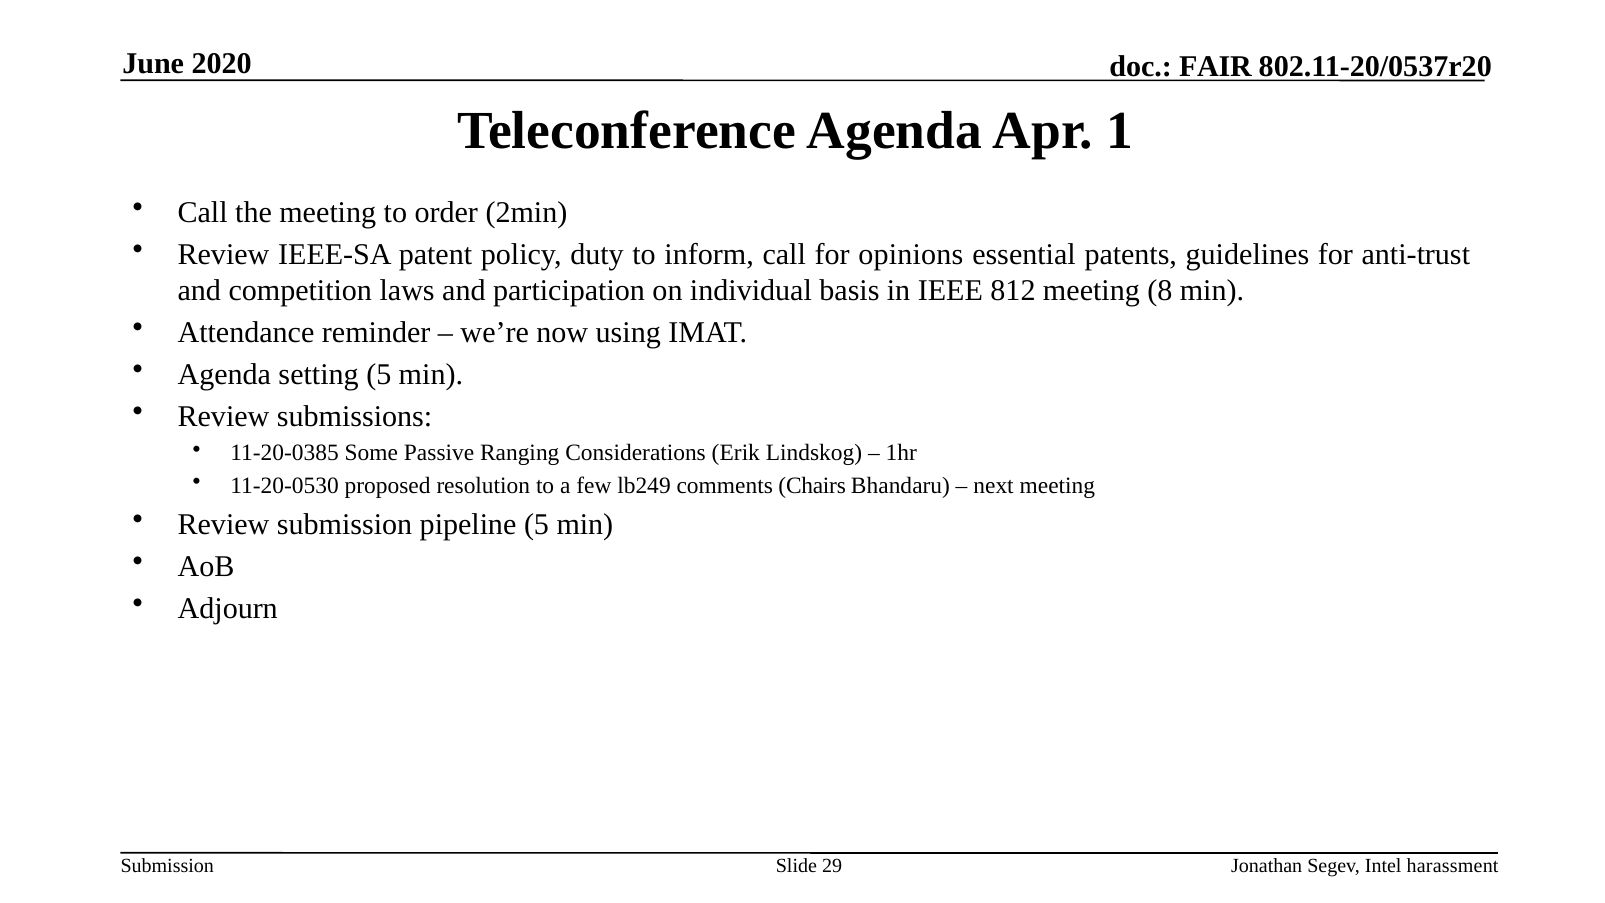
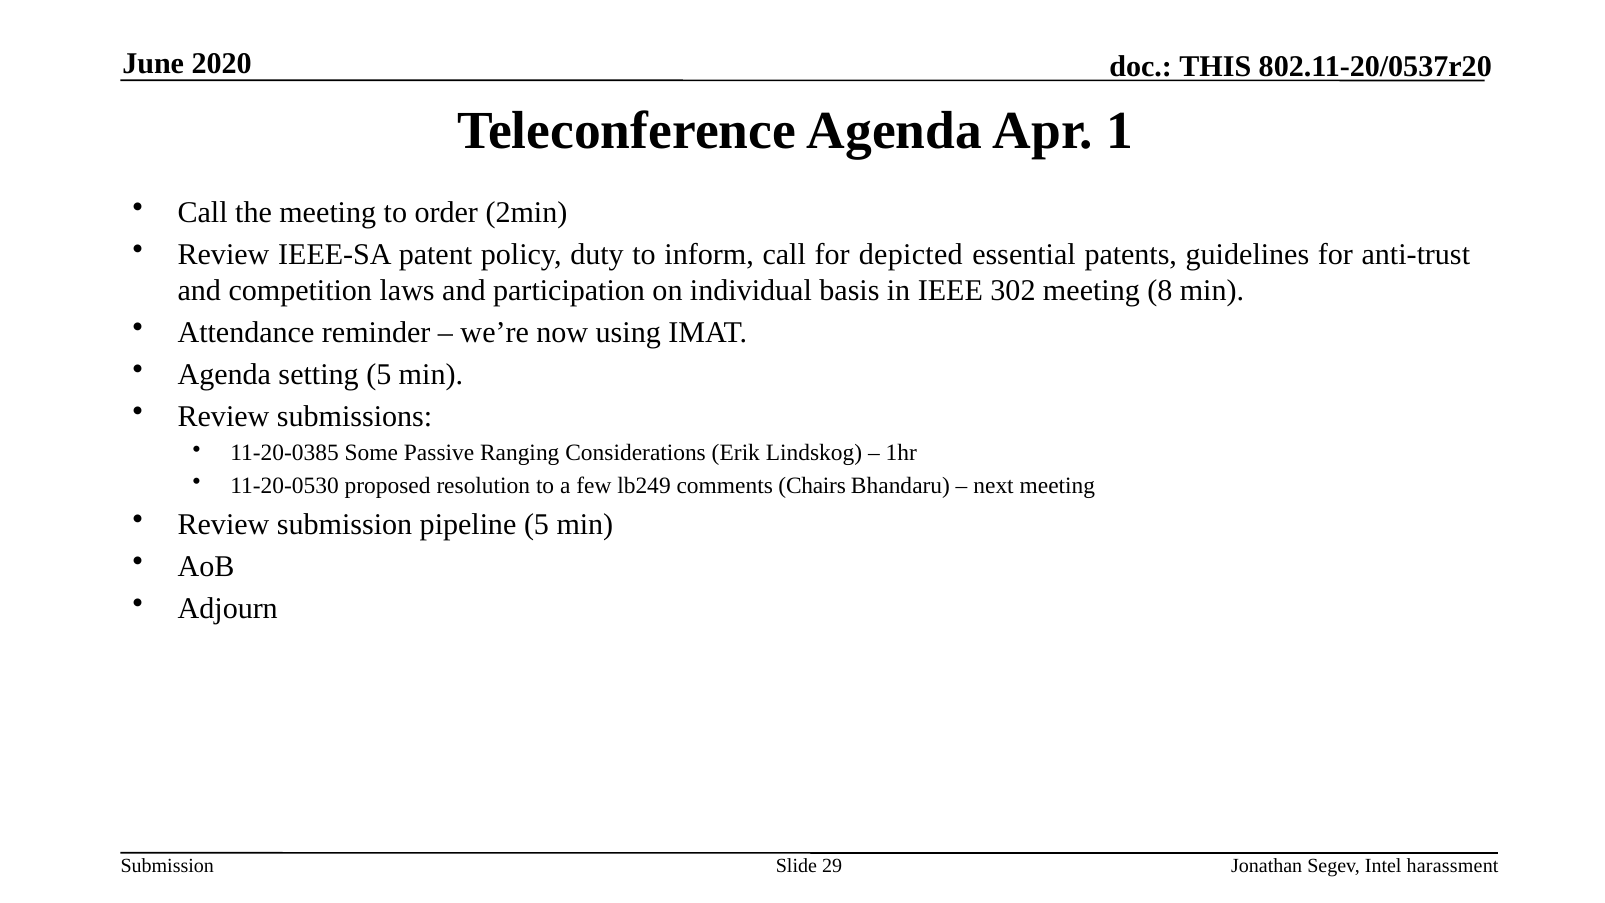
FAIR: FAIR -> THIS (1215, 67)
opinions: opinions -> depicted (911, 254)
812: 812 -> 302 (1013, 290)
